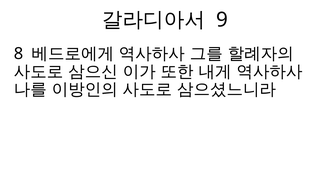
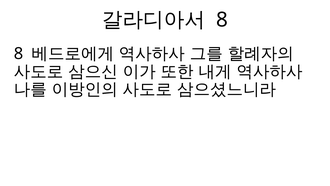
9: 9 -> 8 (222, 20)
